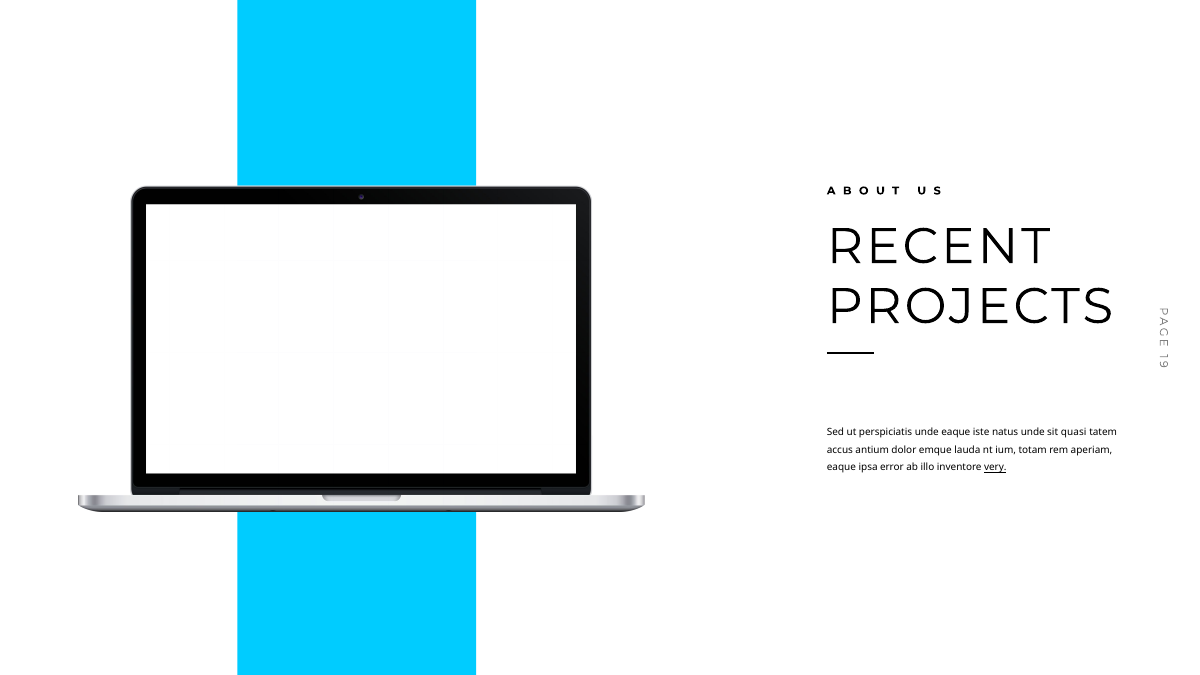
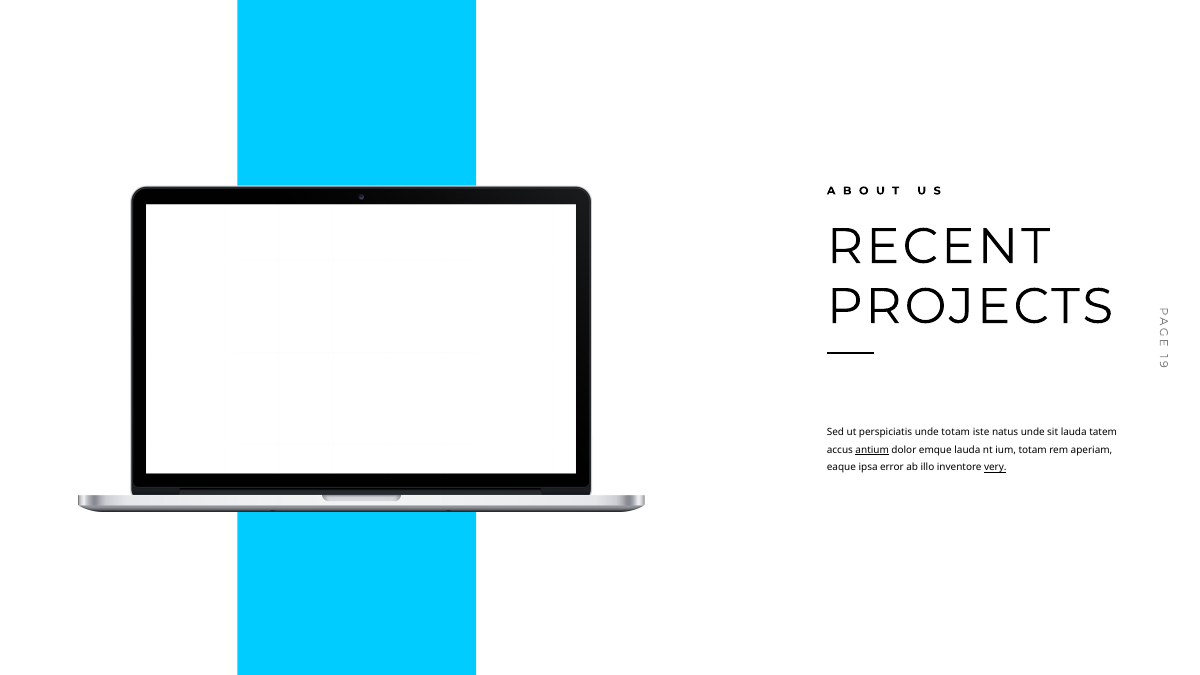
unde eaque: eaque -> totam (956, 432)
sit quasi: quasi -> lauda (1074, 432)
antium underline: none -> present (872, 450)
